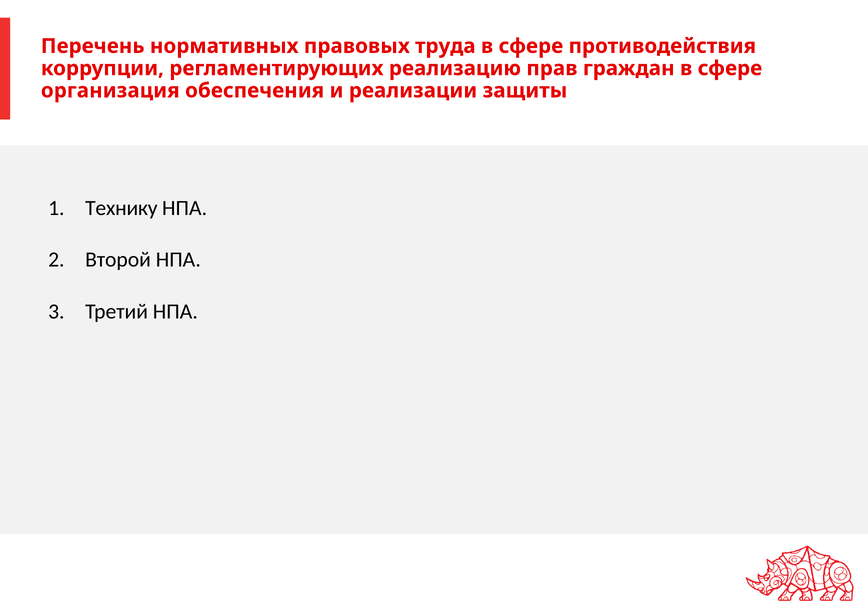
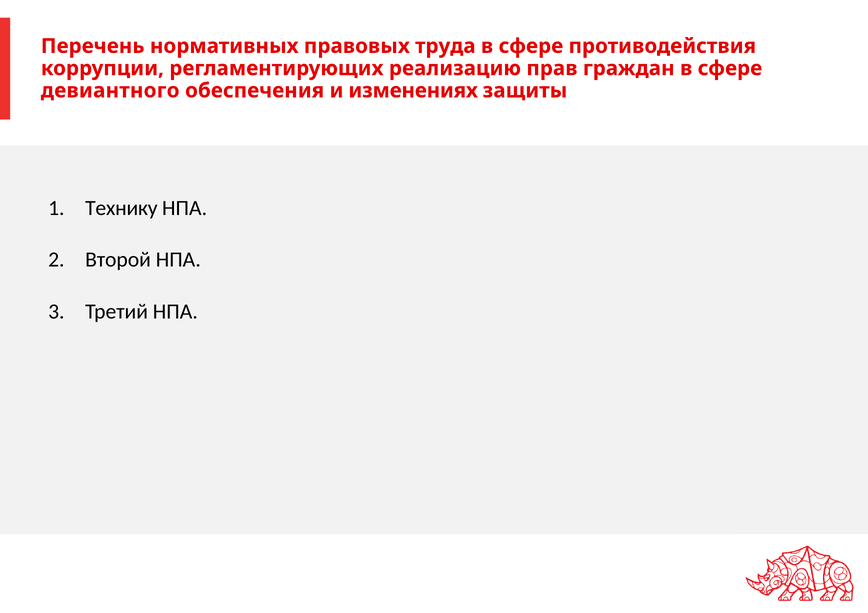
организация: организация -> девиантного (110, 91)
реализации: реализации -> изменениях (413, 91)
